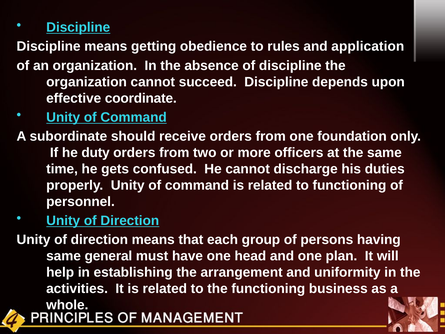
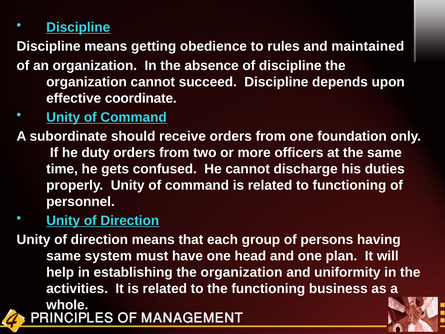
application: application -> maintained (368, 46)
general: general -> system (108, 256)
establishing the arrangement: arrangement -> organization (242, 272)
